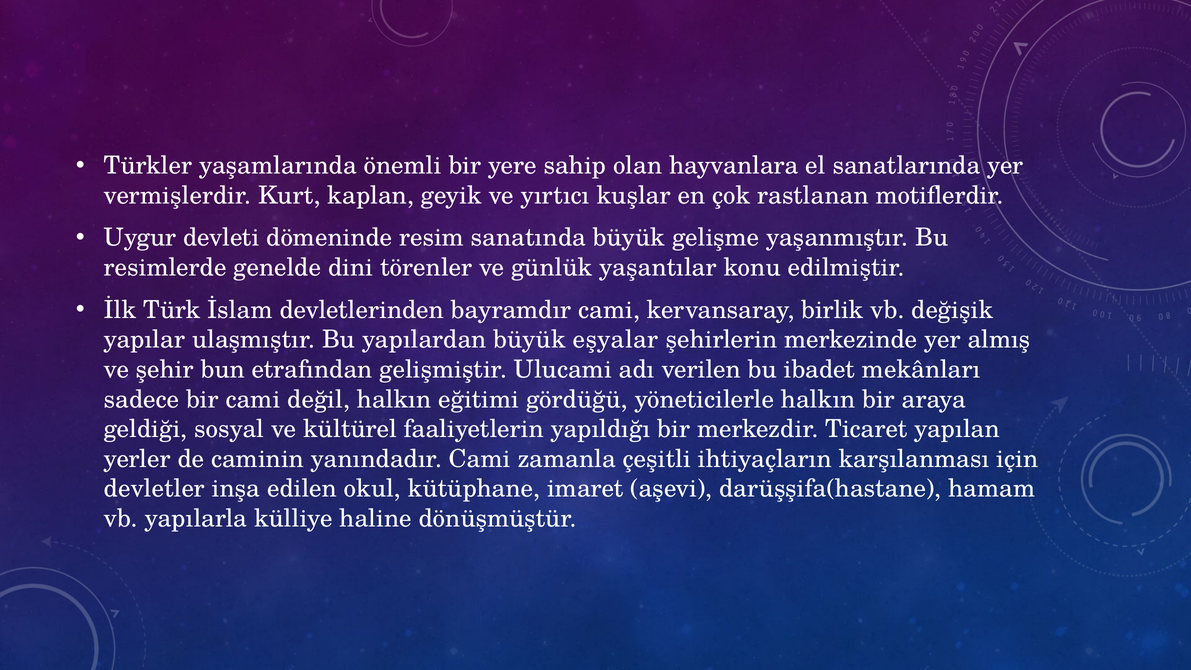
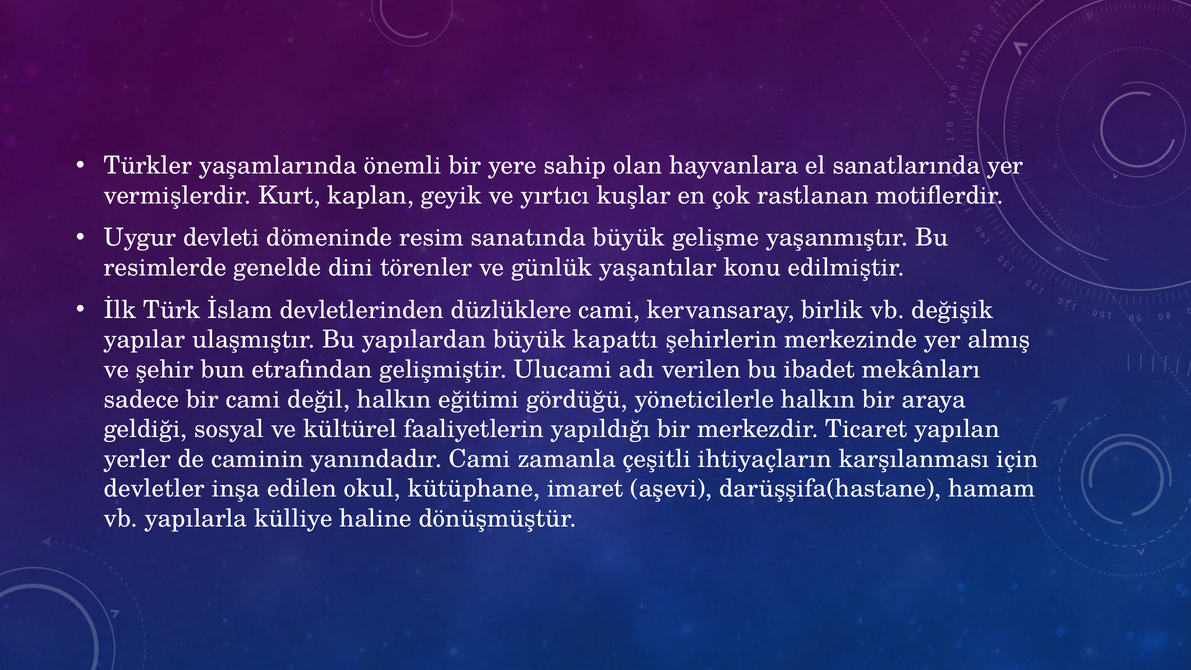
bayramdır: bayramdır -> düzlüklere (511, 310)
eşyalar: eşyalar -> kapattı (616, 340)
